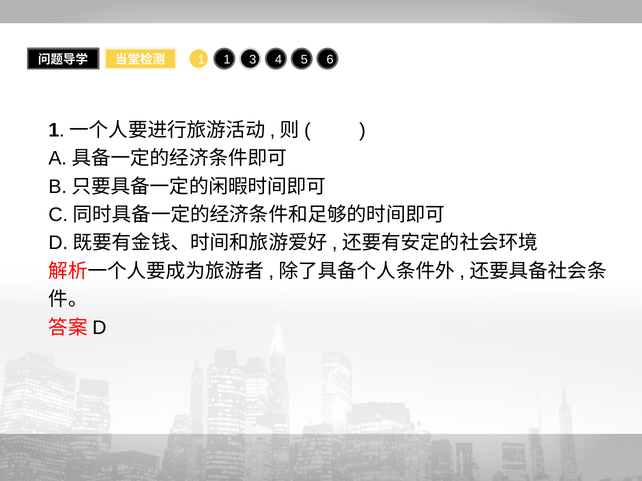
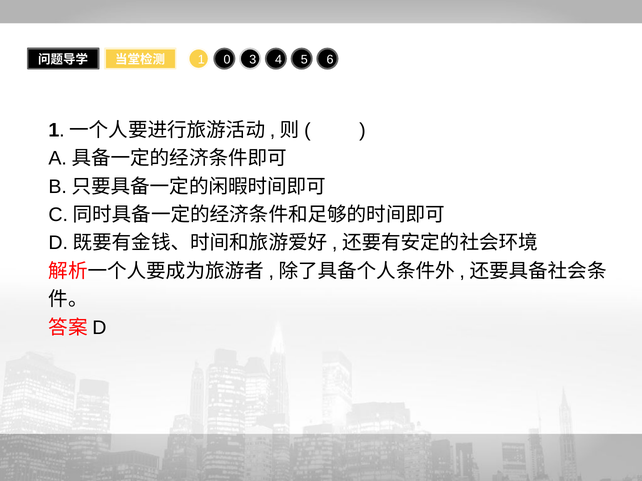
1 1: 1 -> 0 (227, 60)
